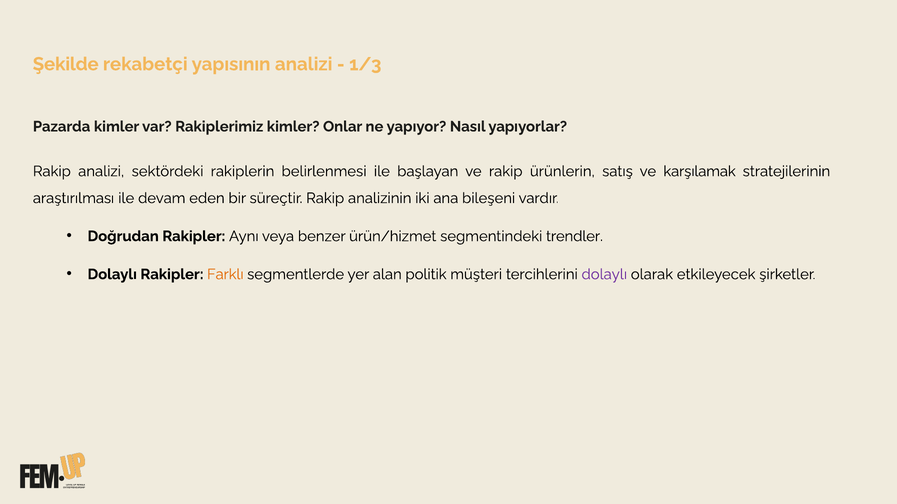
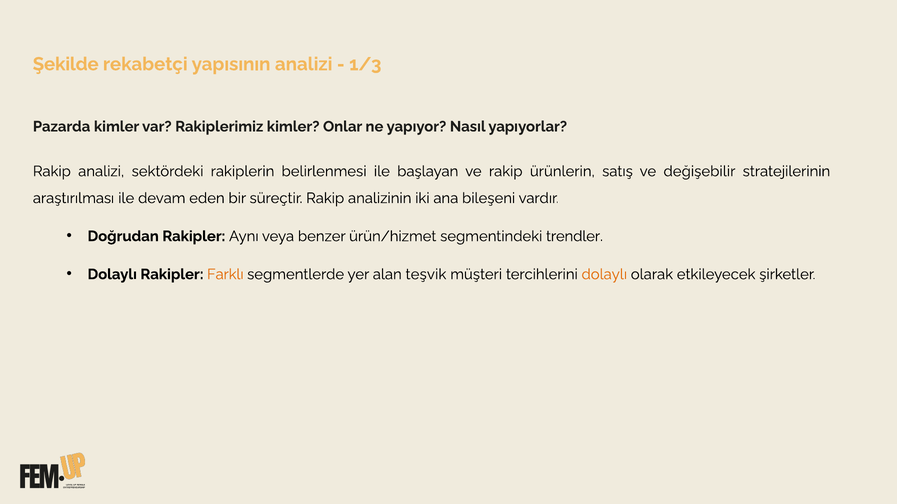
karşılamak: karşılamak -> değişebilir (699, 171)
politik: politik -> teşvik (426, 275)
dolaylı colour: purple -> orange (604, 275)
